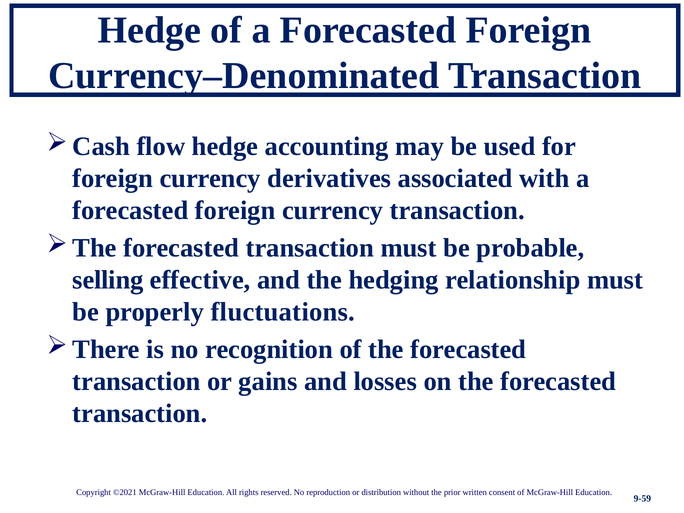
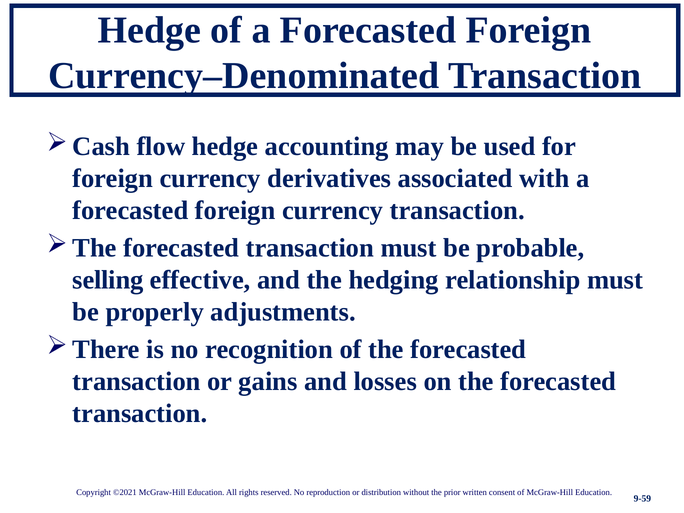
fluctuations: fluctuations -> adjustments (283, 312)
